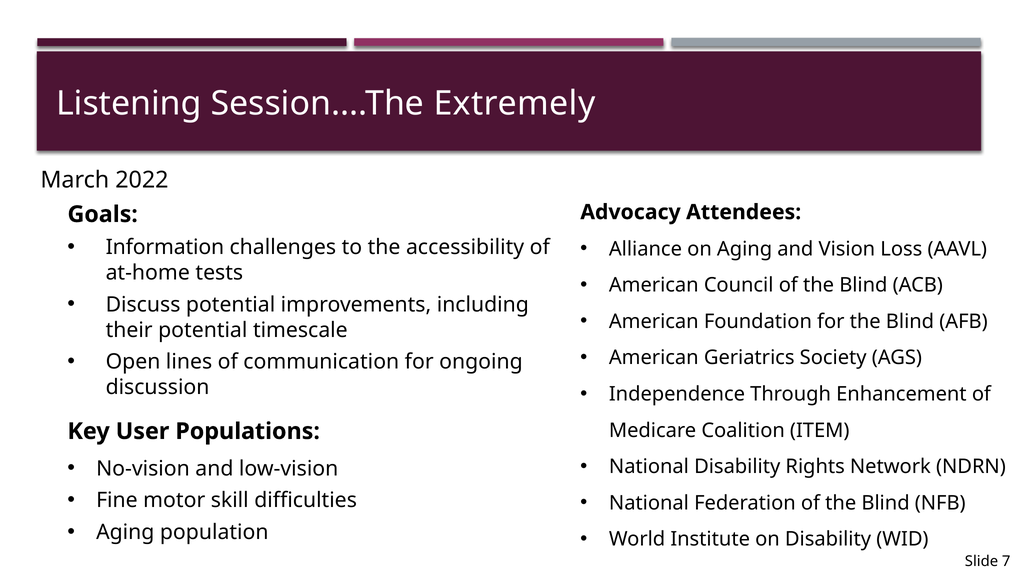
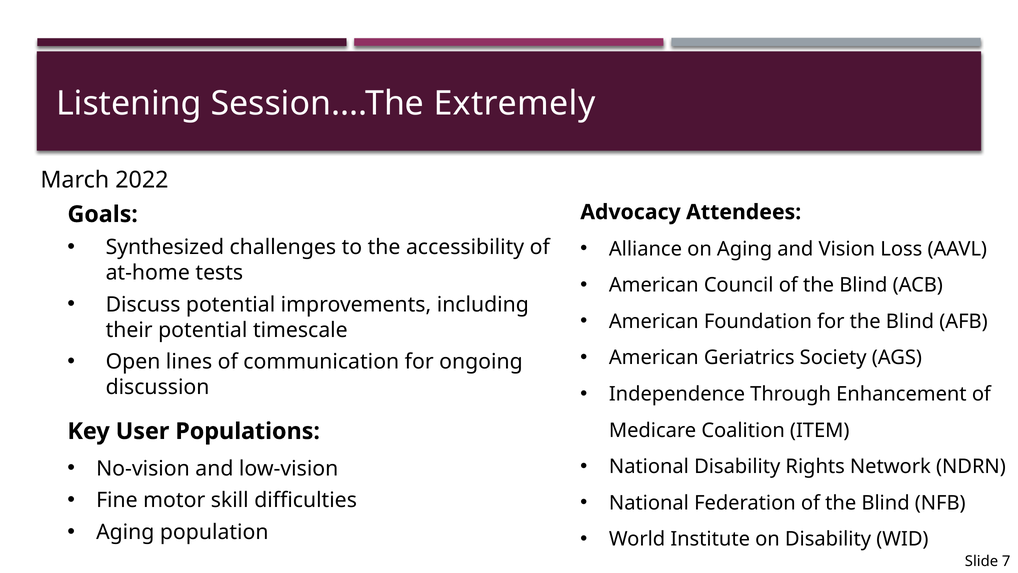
Information: Information -> Synthesized (165, 247)
